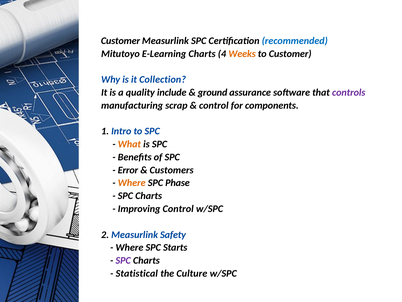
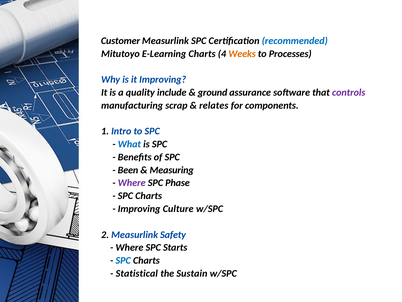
to Customer: Customer -> Processes (290, 54)
it Collection: Collection -> Improving (163, 80)
control: control -> relates (214, 105)
What colour: orange -> blue (129, 144)
Error: Error -> Been (128, 170)
Customers: Customers -> Measuring (172, 170)
Where colour: orange -> purple (132, 183)
Improving Control: Control -> Culture (178, 208)
SPC colour: purple -> blue (123, 260)
Culture: Culture -> Sustain (192, 273)
